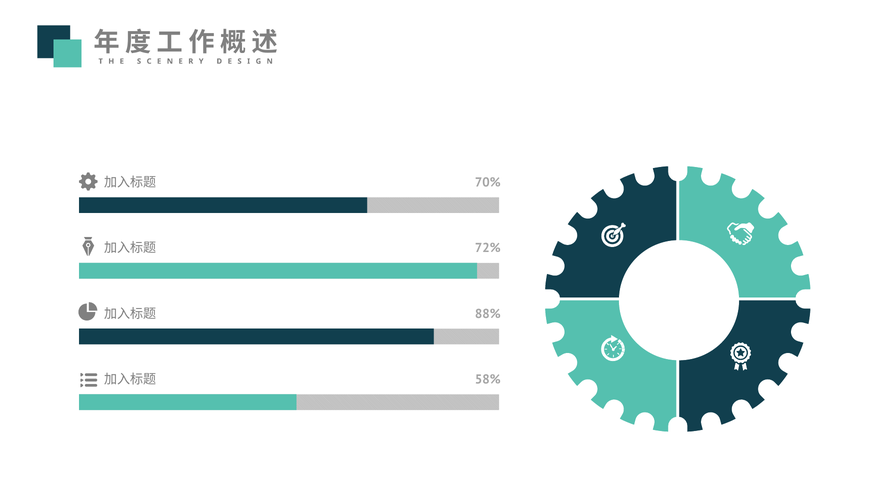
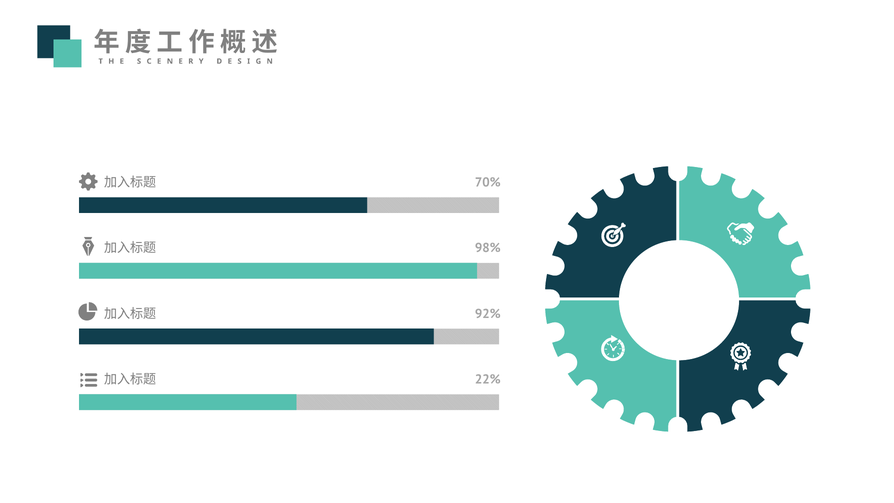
72%: 72% -> 98% (488, 248)
88%: 88% -> 92% (488, 314)
58%: 58% -> 22% (488, 379)
